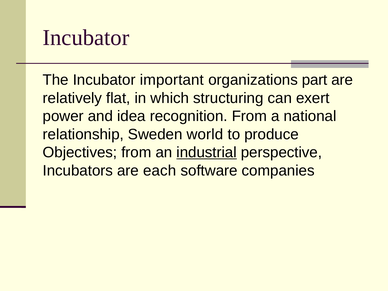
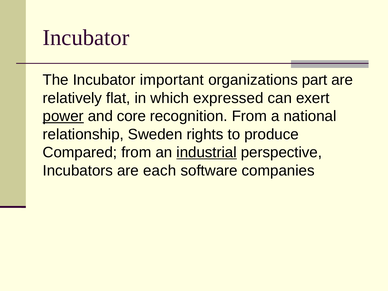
structuring: structuring -> expressed (228, 98)
power underline: none -> present (63, 116)
idea: idea -> core (131, 116)
world: world -> rights (205, 134)
Objectives: Objectives -> Compared (80, 152)
